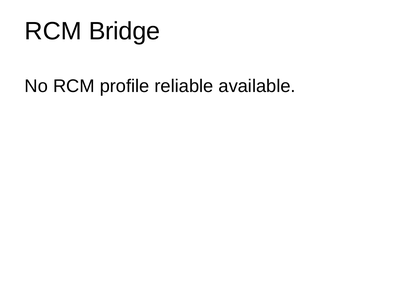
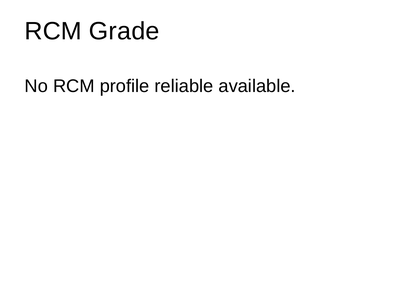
Bridge: Bridge -> Grade (124, 31)
